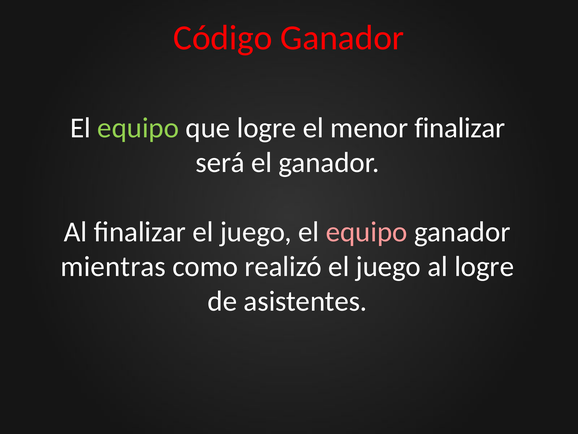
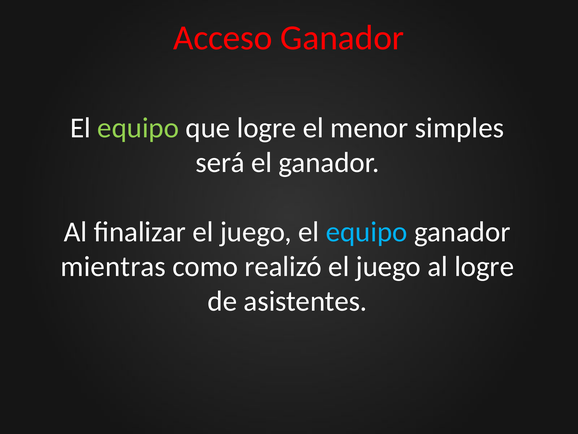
Código: Código -> Acceso (223, 38)
menor finalizar: finalizar -> simples (459, 128)
equipo colour: pink -> light blue (367, 232)
